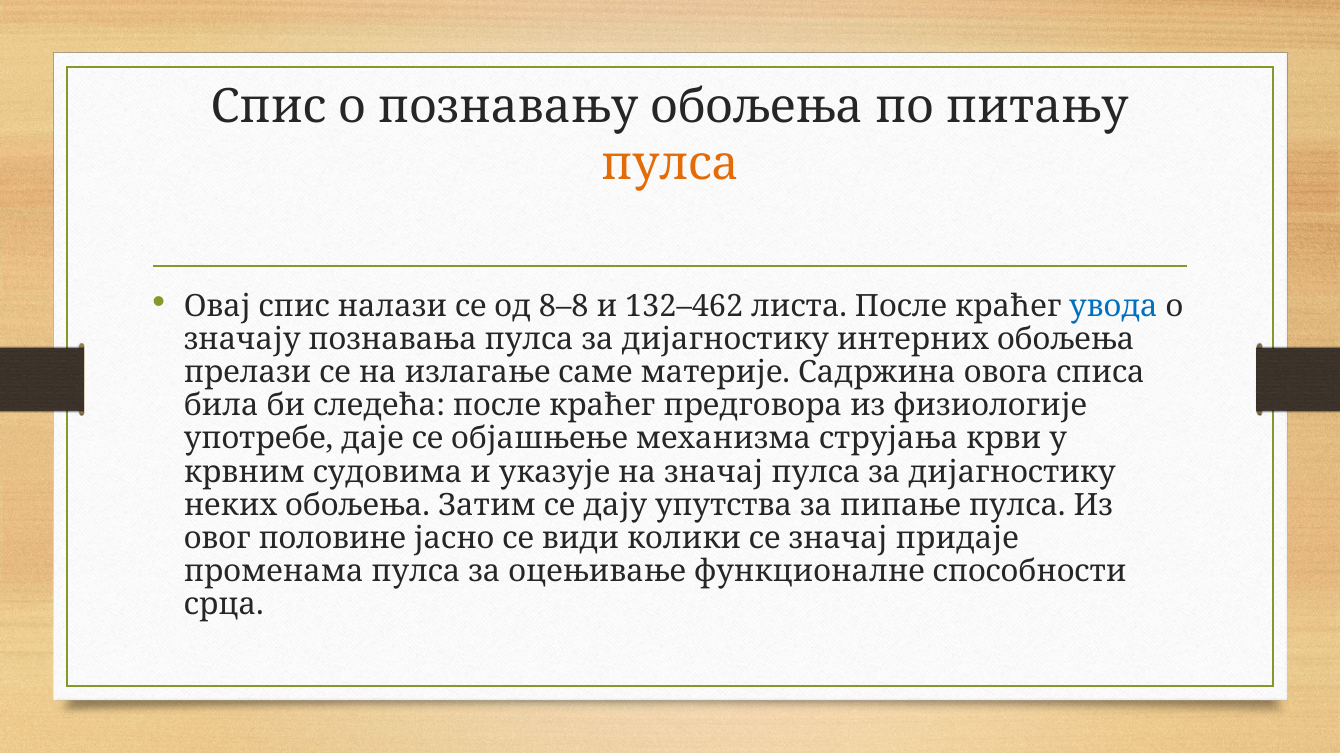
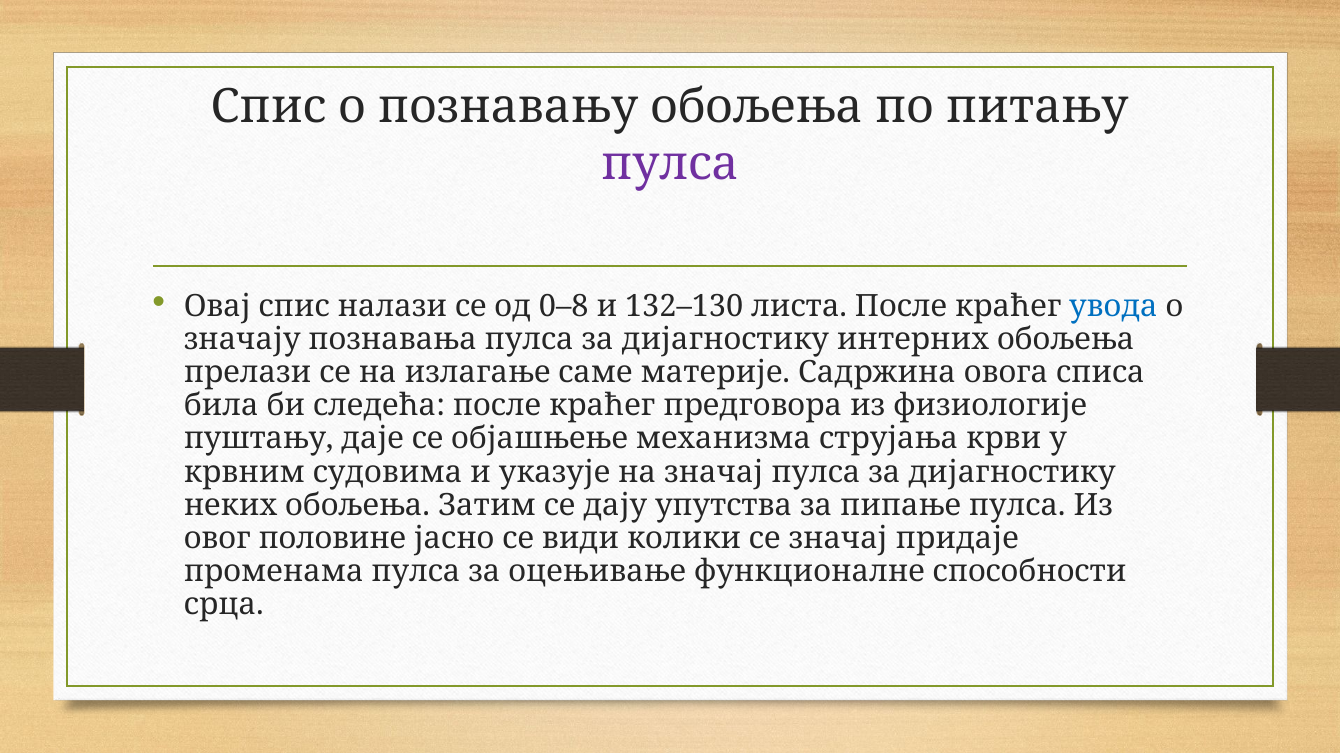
пулса colour: orange -> purple (670, 164)
8–8: 8–8 -> 0–8 (564, 307)
132–462: 132–462 -> 132–130 (684, 307)
употребе: употребе -> пуштању (259, 439)
